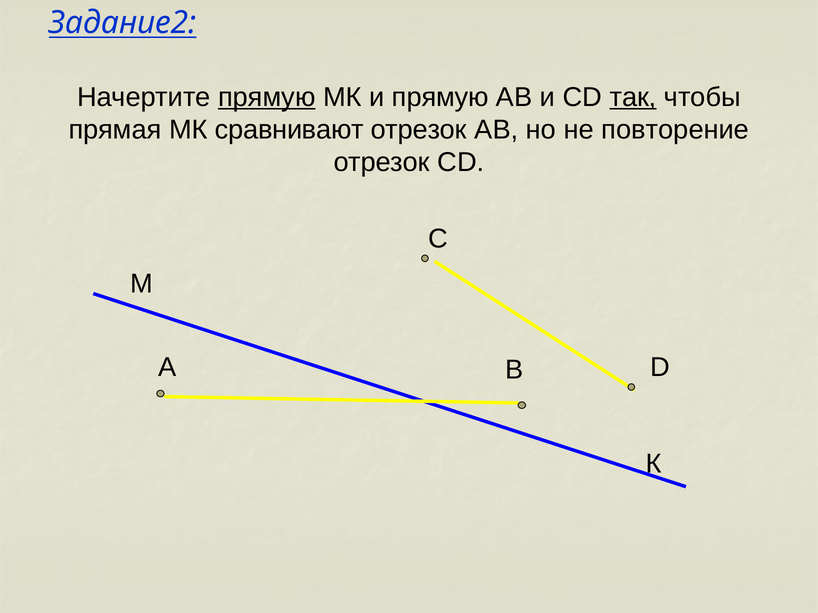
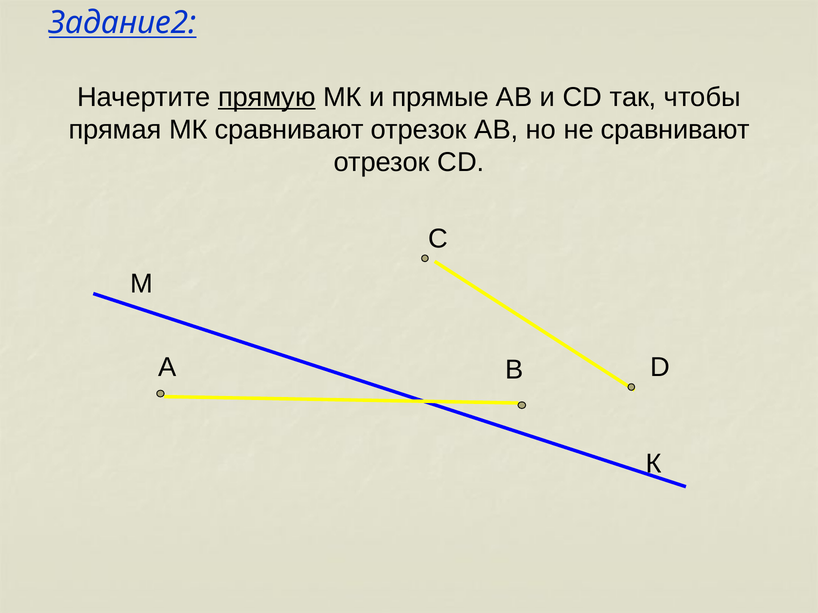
и прямую: прямую -> прямые (440, 97)
так underline: present -> none (633, 97)
не повторение: повторение -> сравнивают (675, 130)
